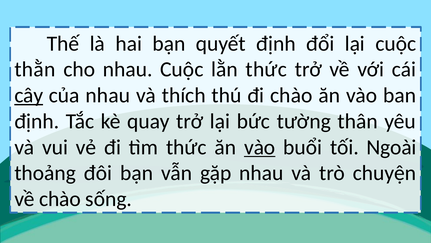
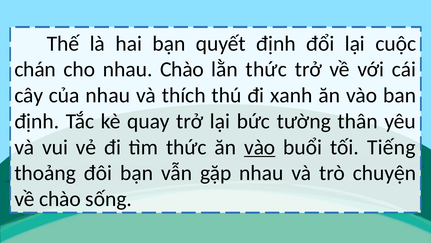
thằn: thằn -> chán (35, 69)
nhau Cuộc: Cuộc -> Chào (182, 69)
cây underline: present -> none (29, 95)
đi chào: chào -> xanh (291, 95)
Ngoài: Ngoài -> Tiếng (391, 147)
